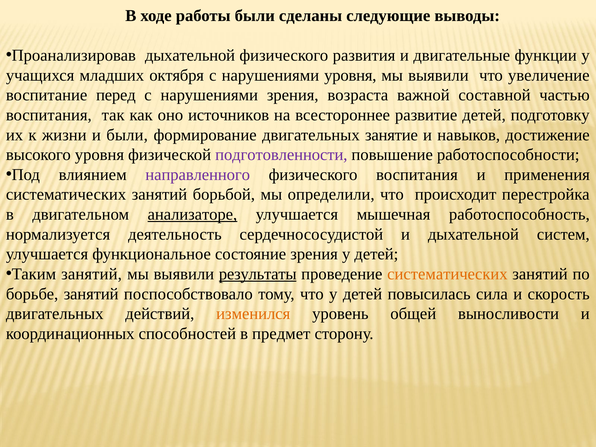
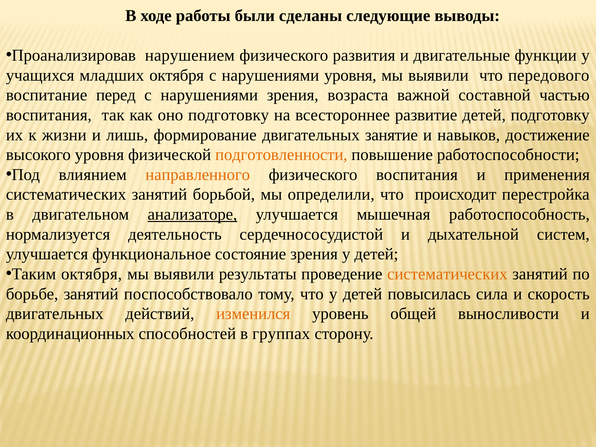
Проанализировав дыхательной: дыхательной -> нарушением (190, 55)
увеличение: увеличение -> передового (549, 75)
оно источников: источников -> подготовку (229, 115)
и были: были -> лишь (127, 135)
подготовленности colour: purple -> orange (281, 155)
направленного colour: purple -> orange (198, 175)
Таким занятий: занятий -> октября (92, 274)
результаты underline: present -> none (258, 274)
предмет: предмет -> группах (281, 334)
